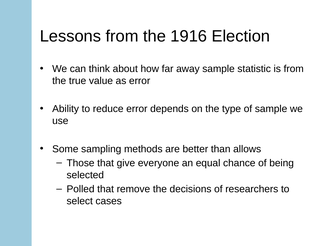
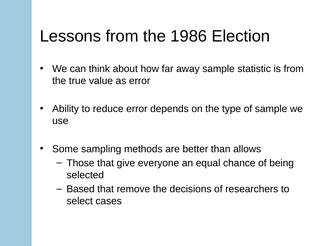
1916: 1916 -> 1986 (189, 36)
Polled: Polled -> Based (81, 190)
